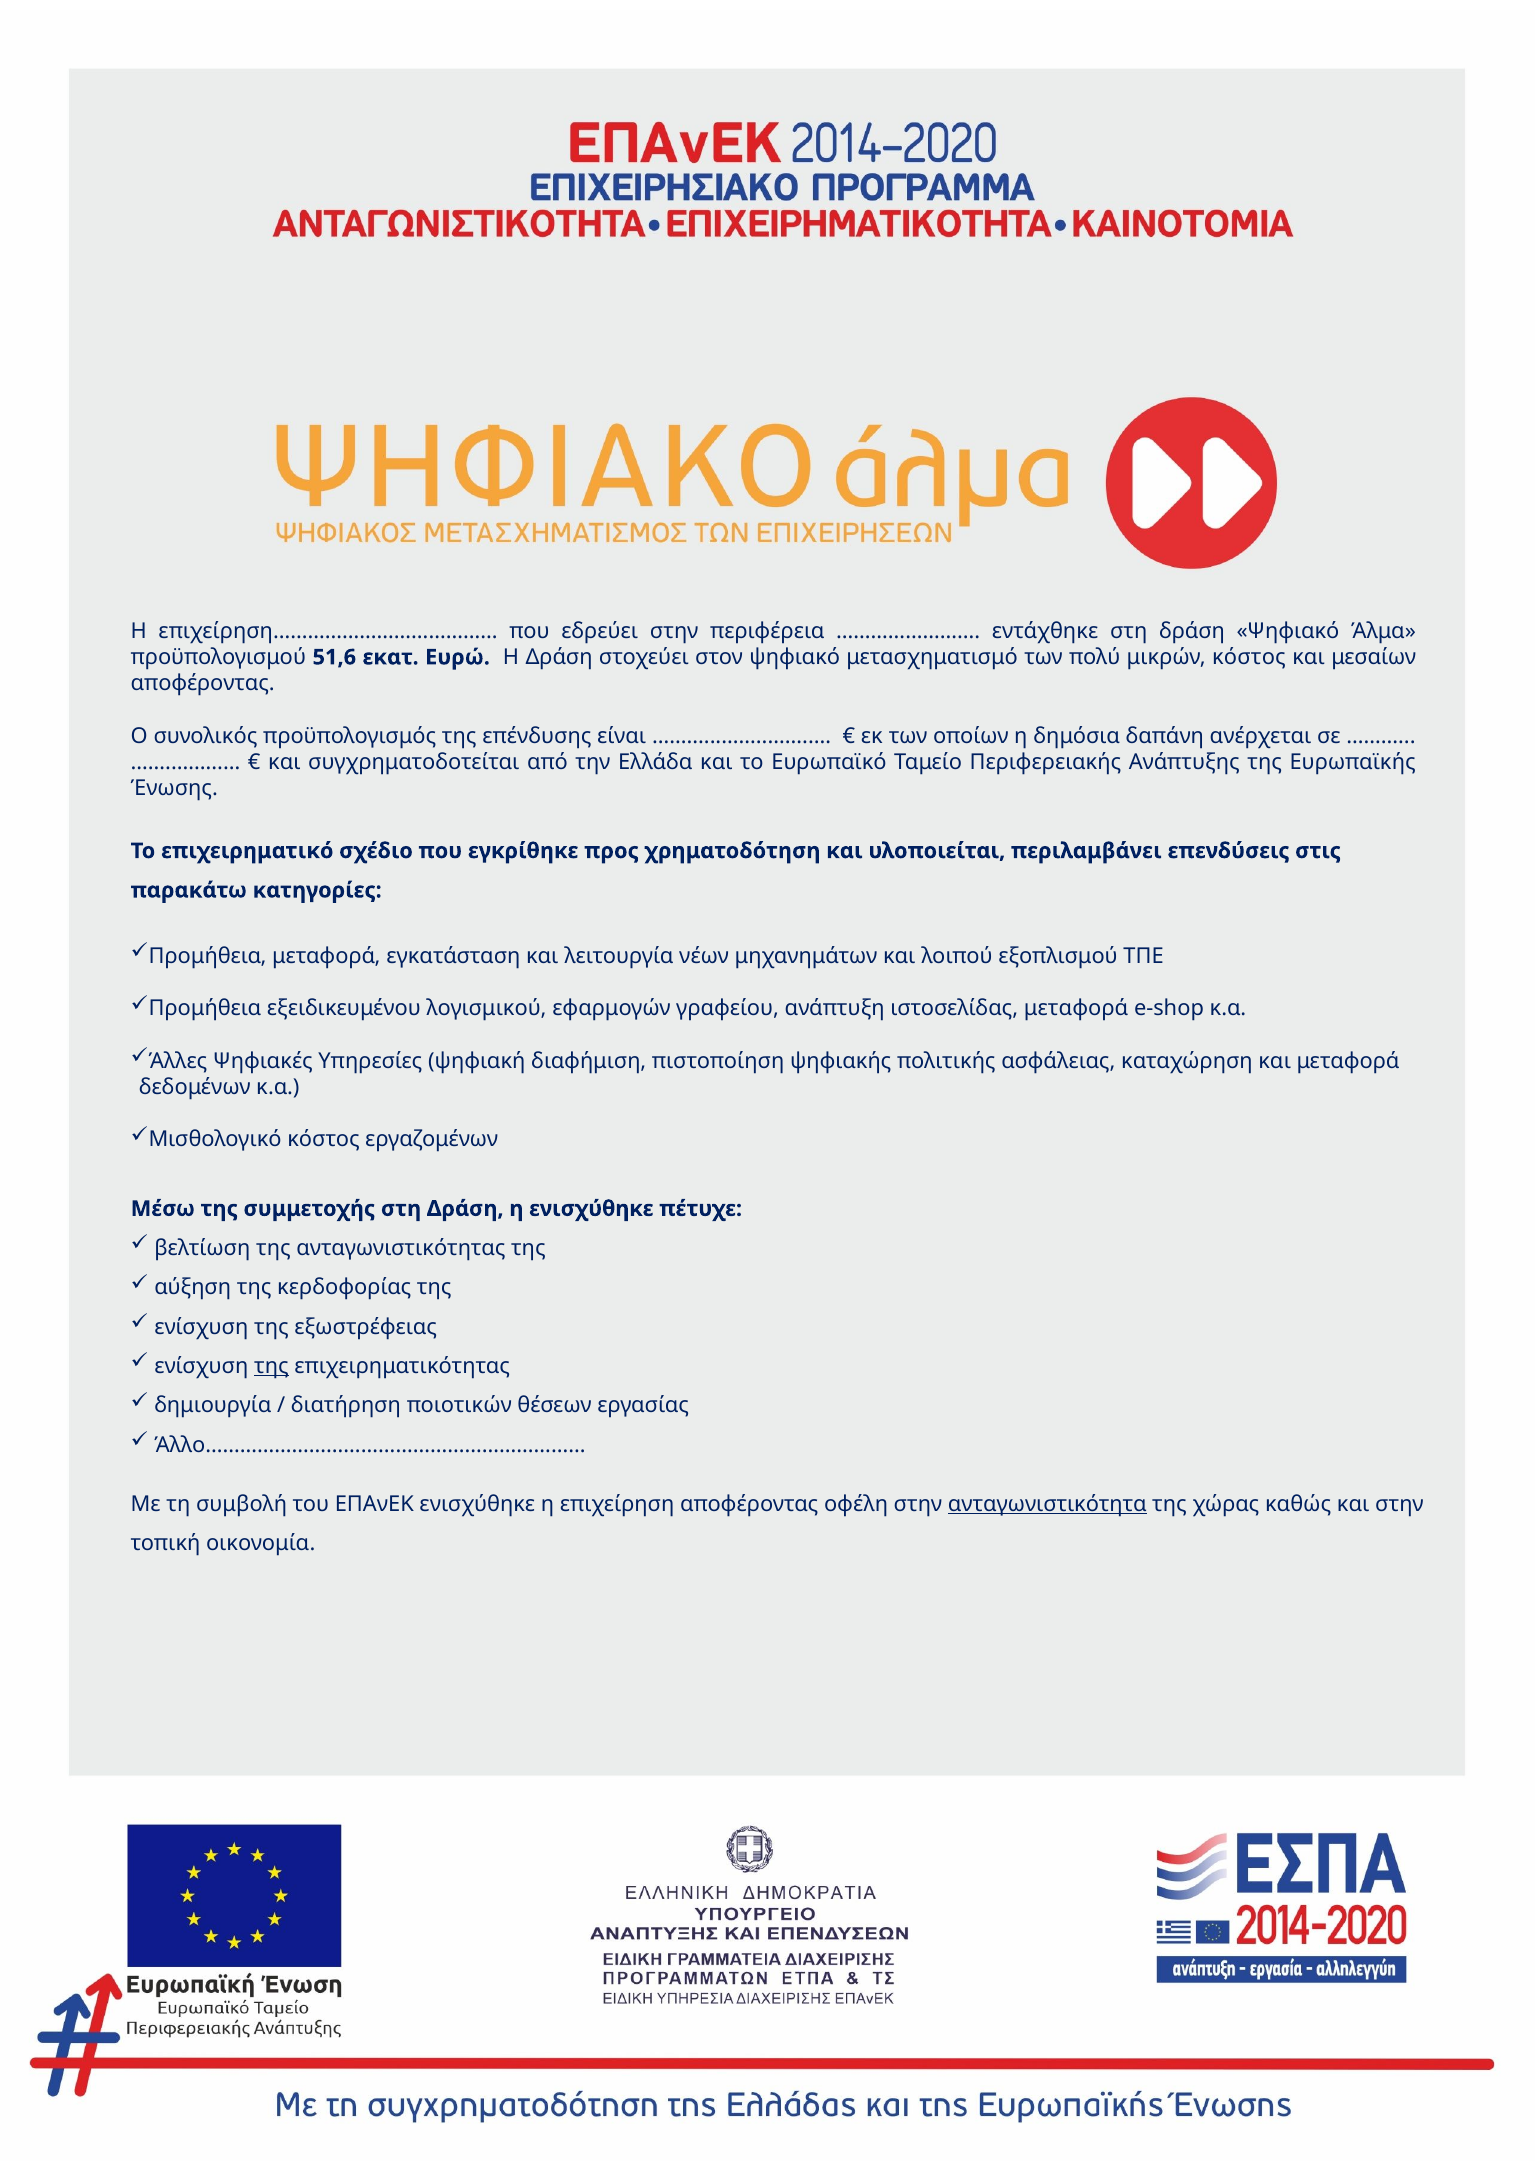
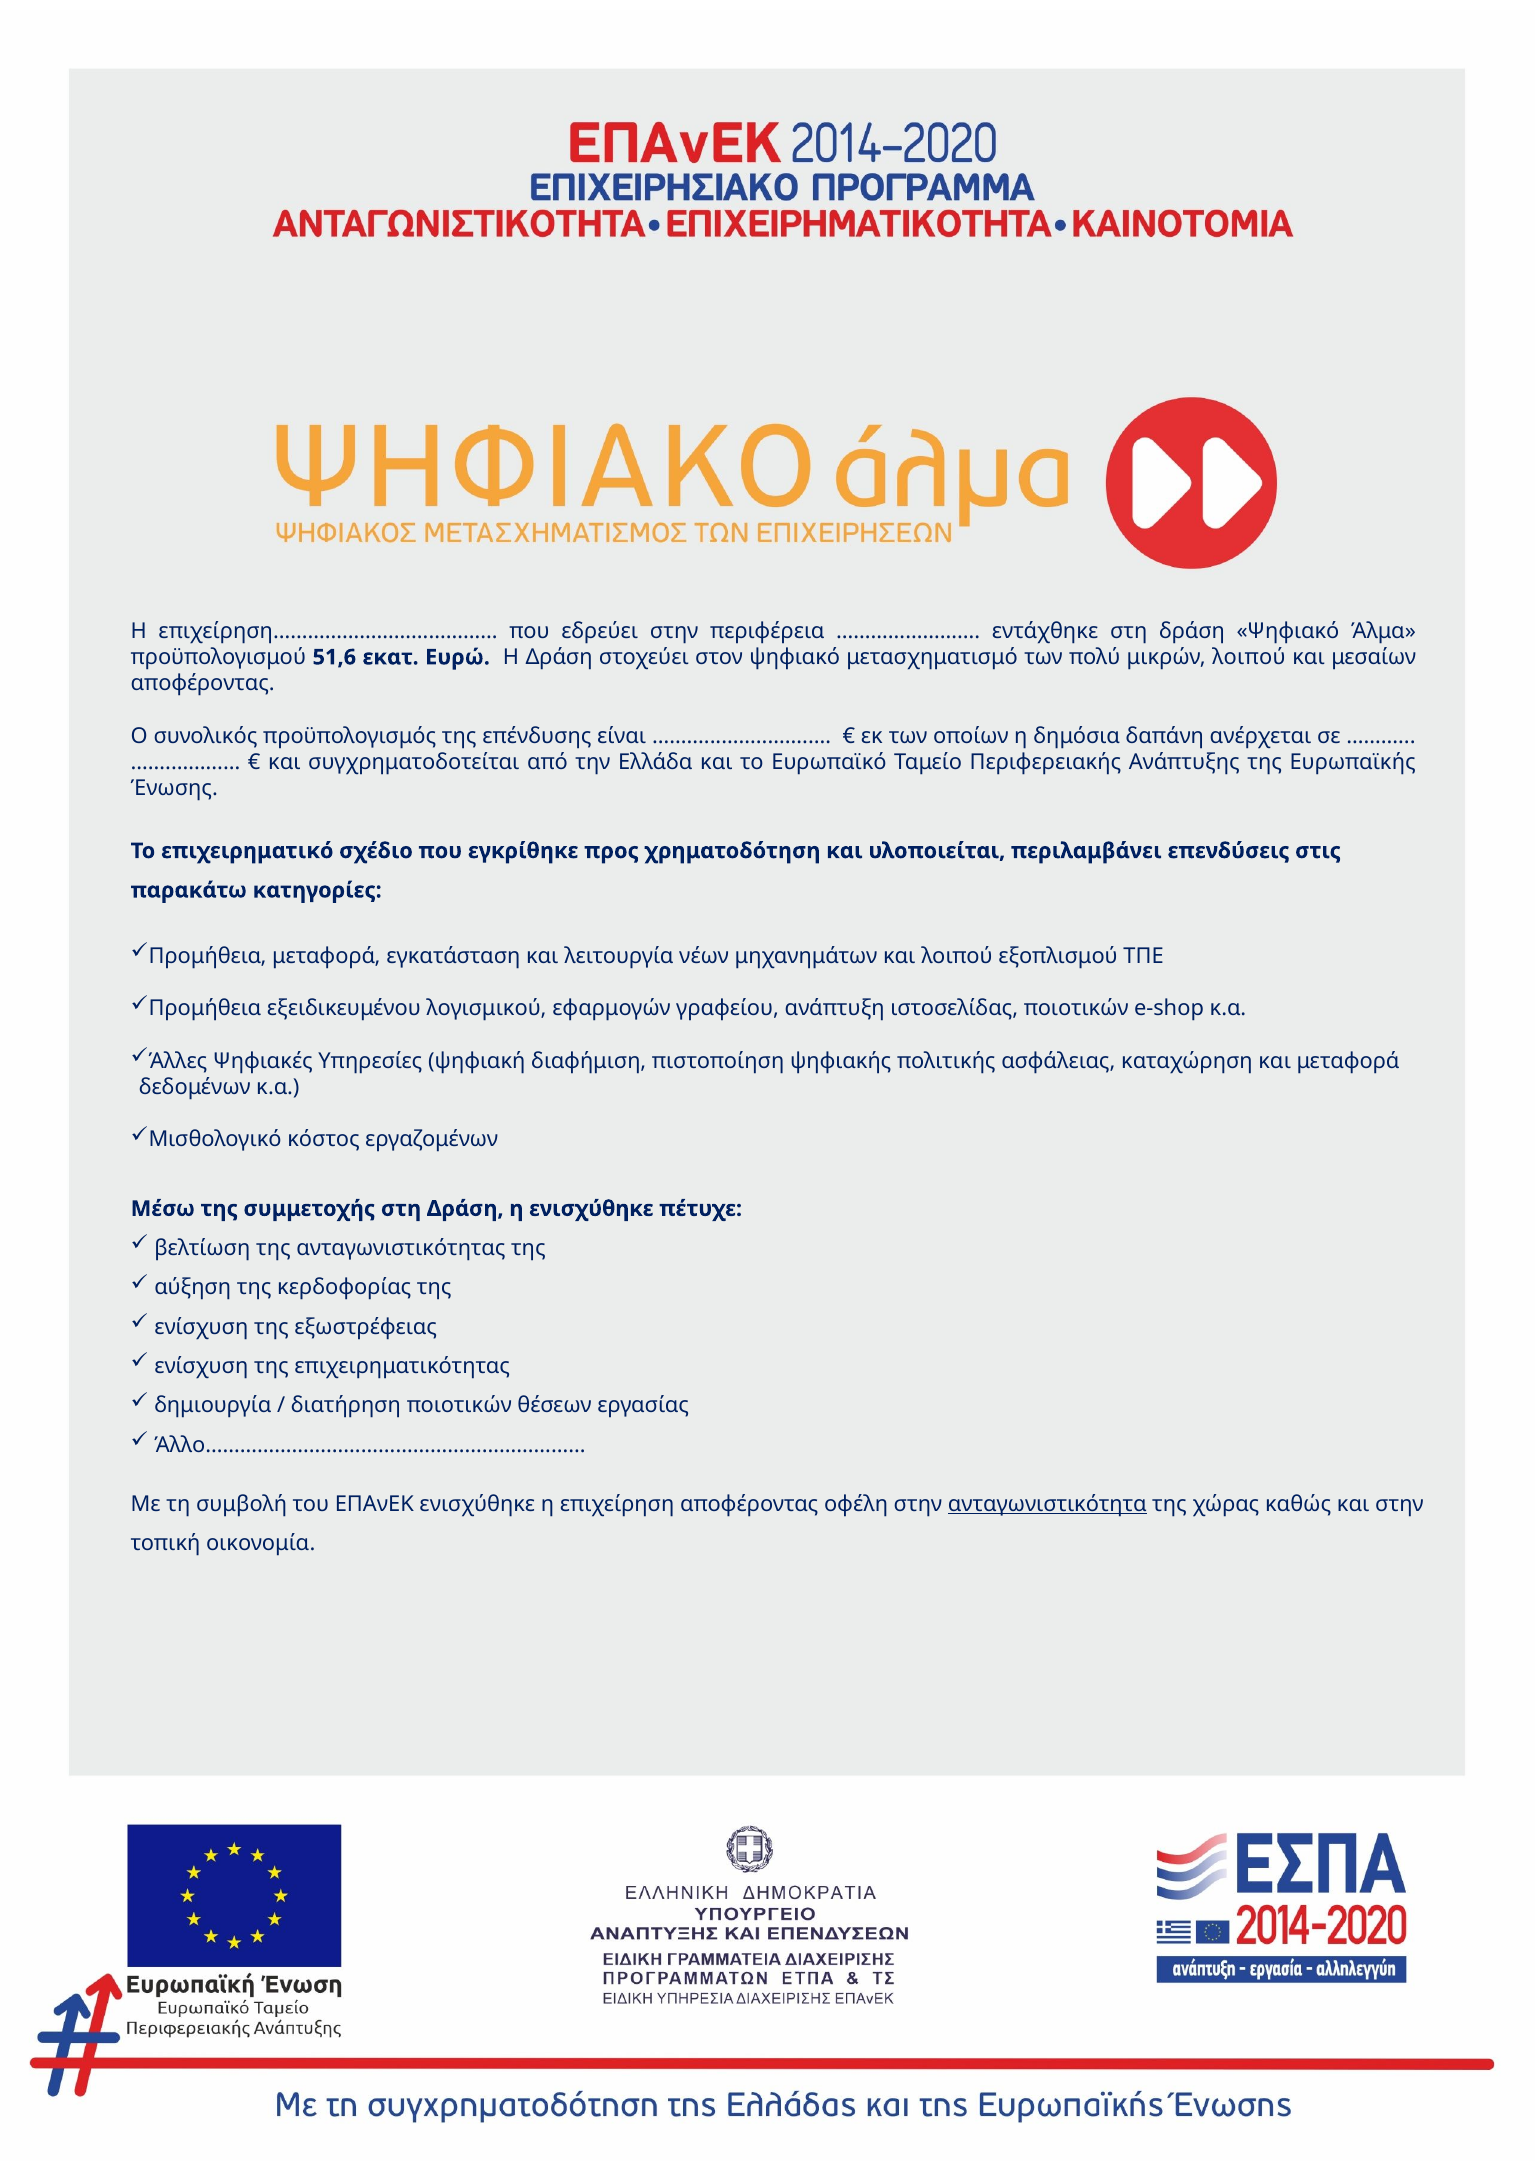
μικρών κόστος: κόστος -> λοιπού (1249, 657)
ιστοσελίδας μεταφορά: μεταφορά -> ποιοτικών (1076, 1008)
της underline: present -> none (271, 1366)
